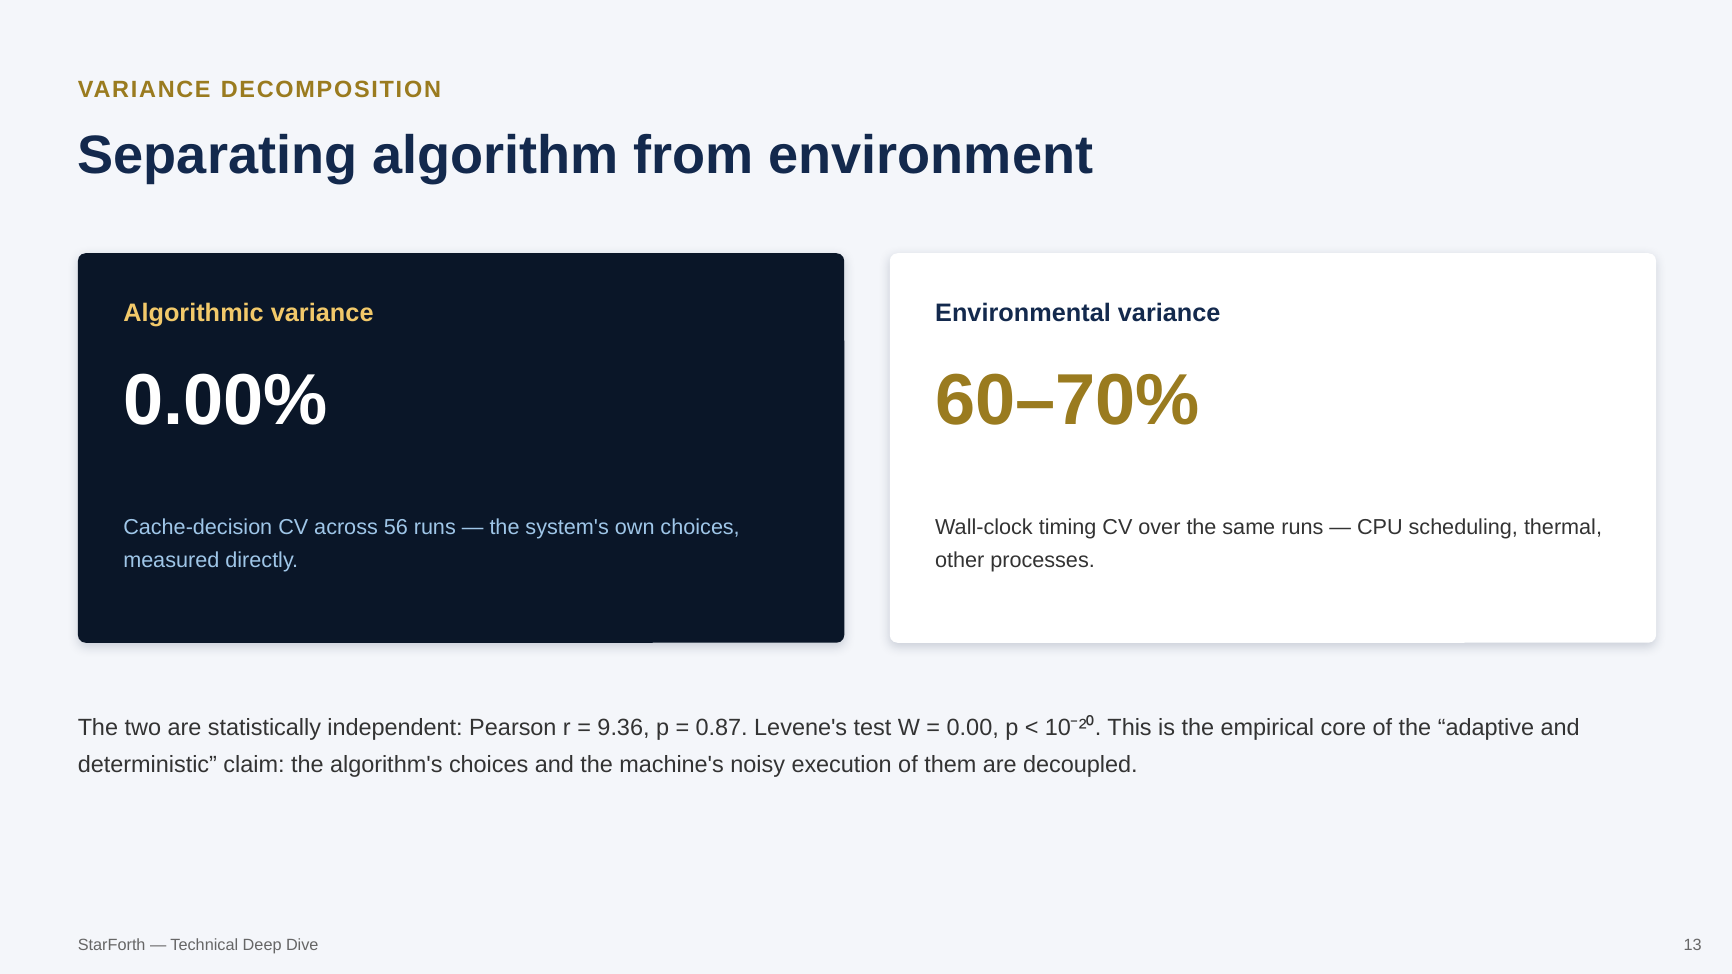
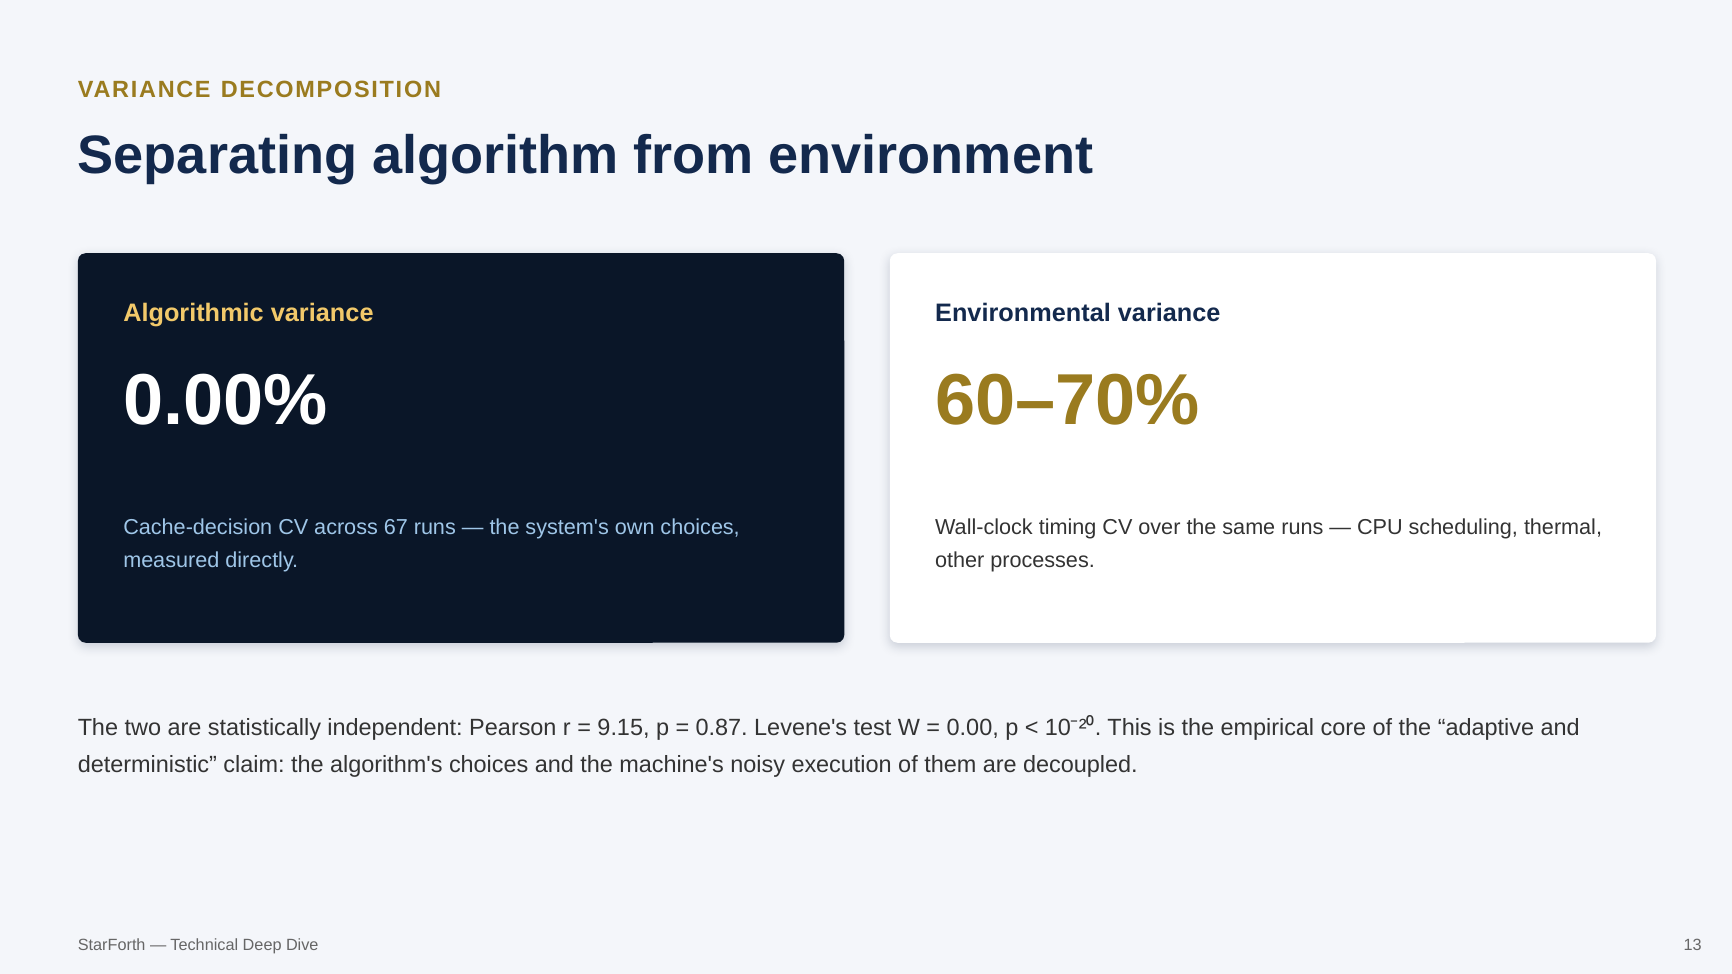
56: 56 -> 67 (396, 528)
9.36: 9.36 -> 9.15 (624, 728)
